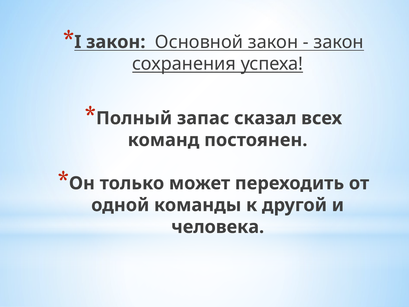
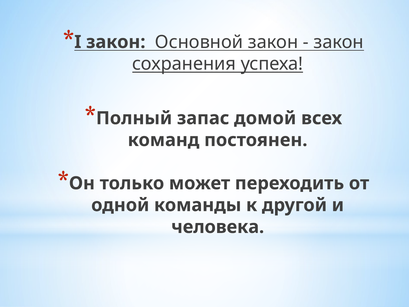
сказал: сказал -> домой (265, 118)
